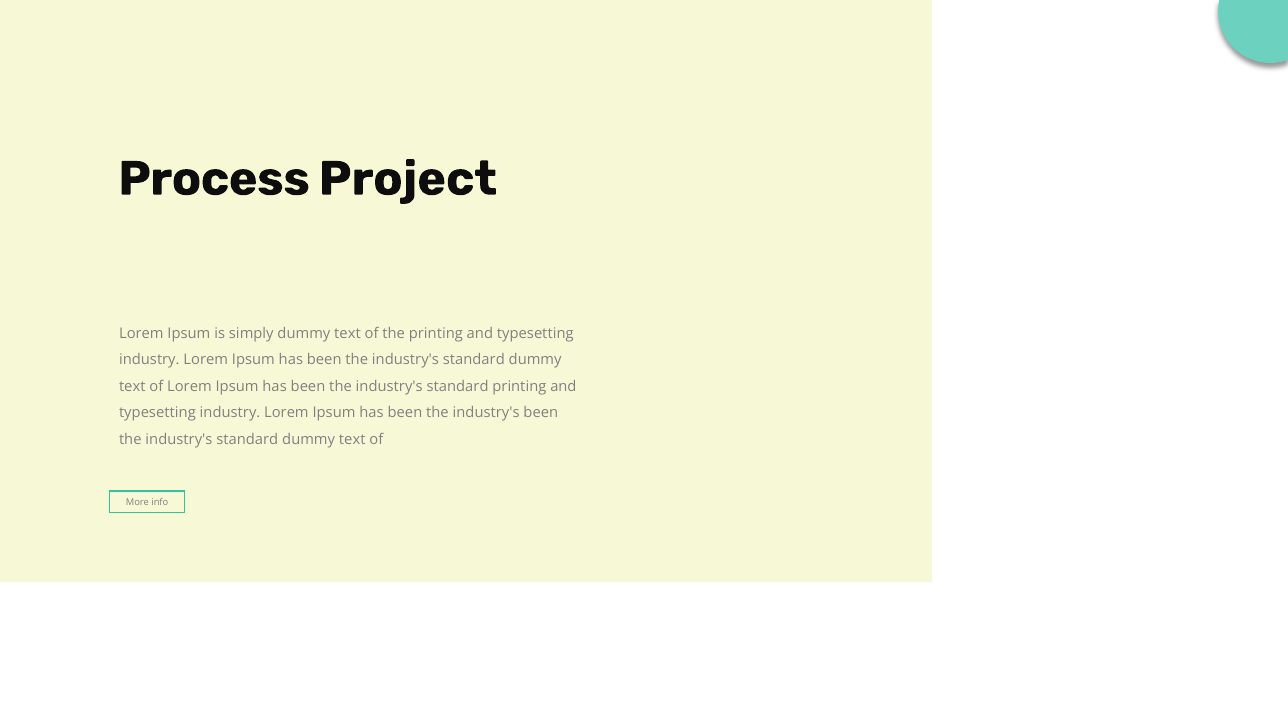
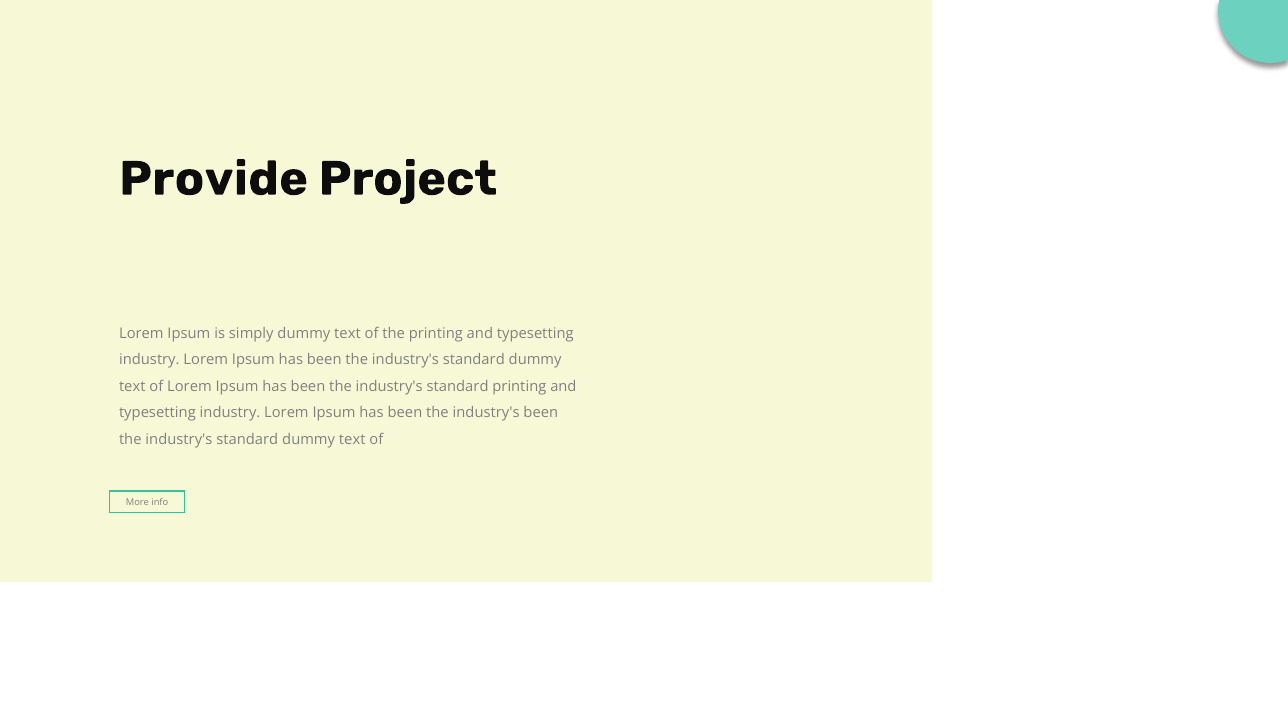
Process: Process -> Provide (214, 179)
